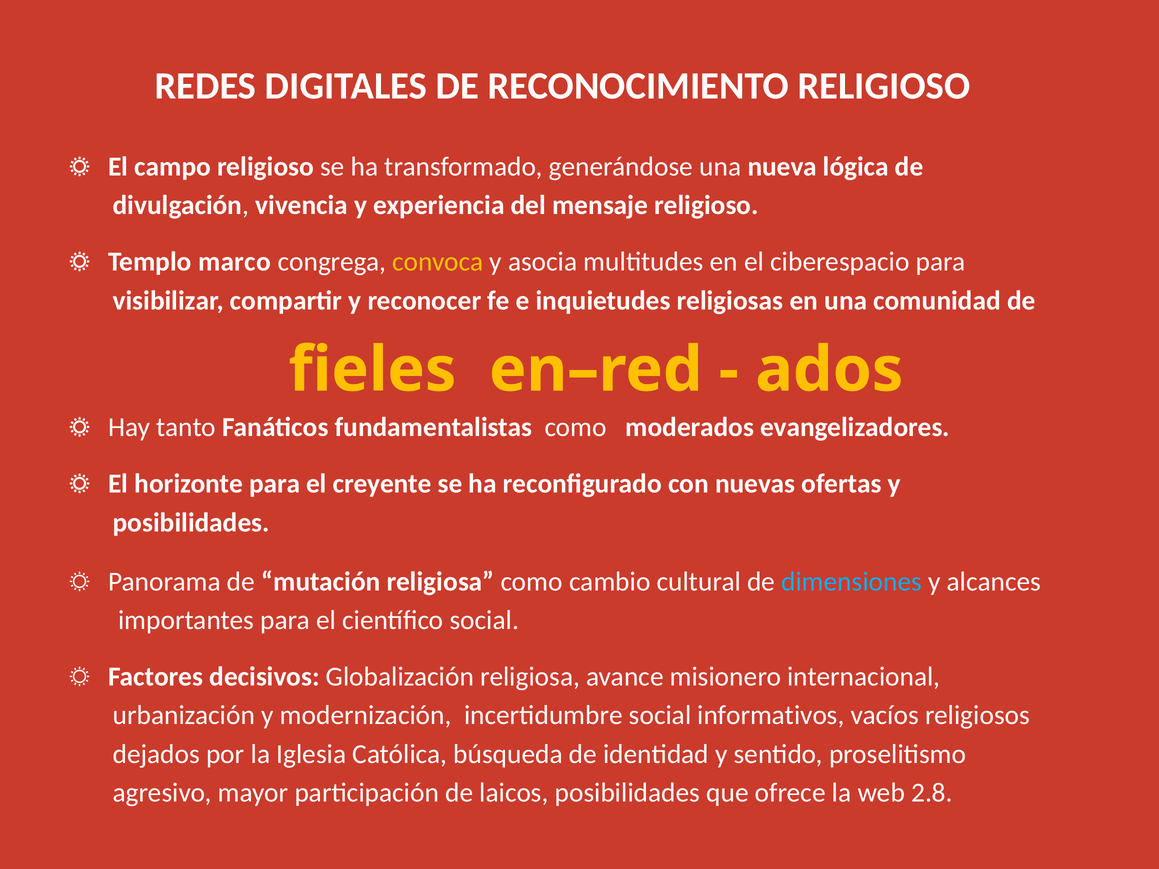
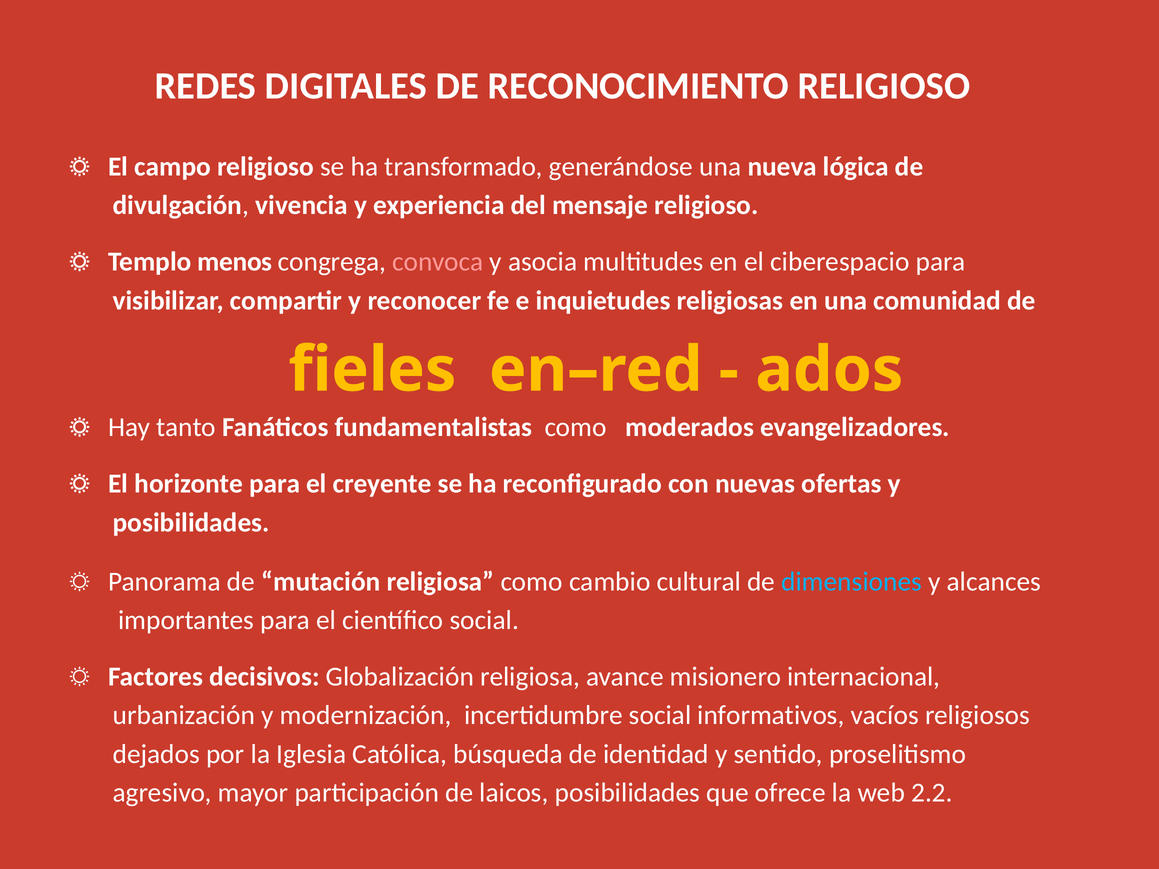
marco: marco -> menos (235, 262)
convoca colour: yellow -> pink (438, 262)
2.8: 2.8 -> 2.2 (932, 793)
